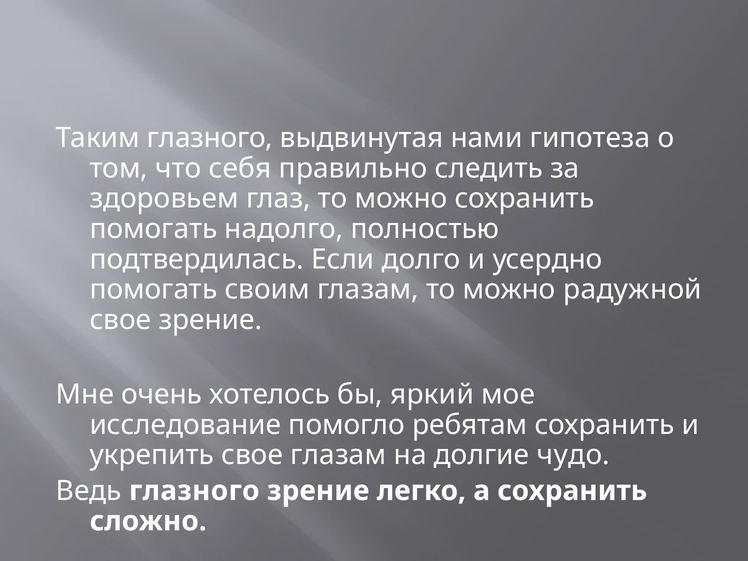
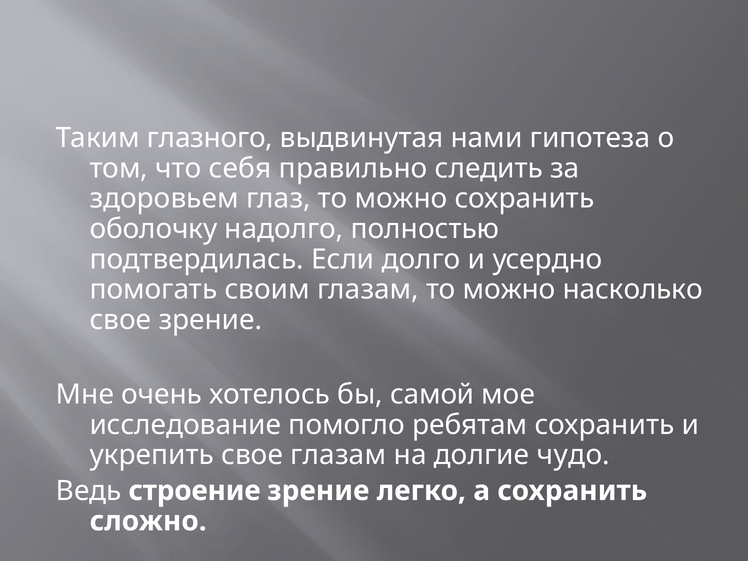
помогать: помогать -> оболочку (154, 229)
радужной: радужной -> насколько (633, 290)
яркий: яркий -> самой (432, 395)
Ведь глазного: глазного -> строение (195, 491)
